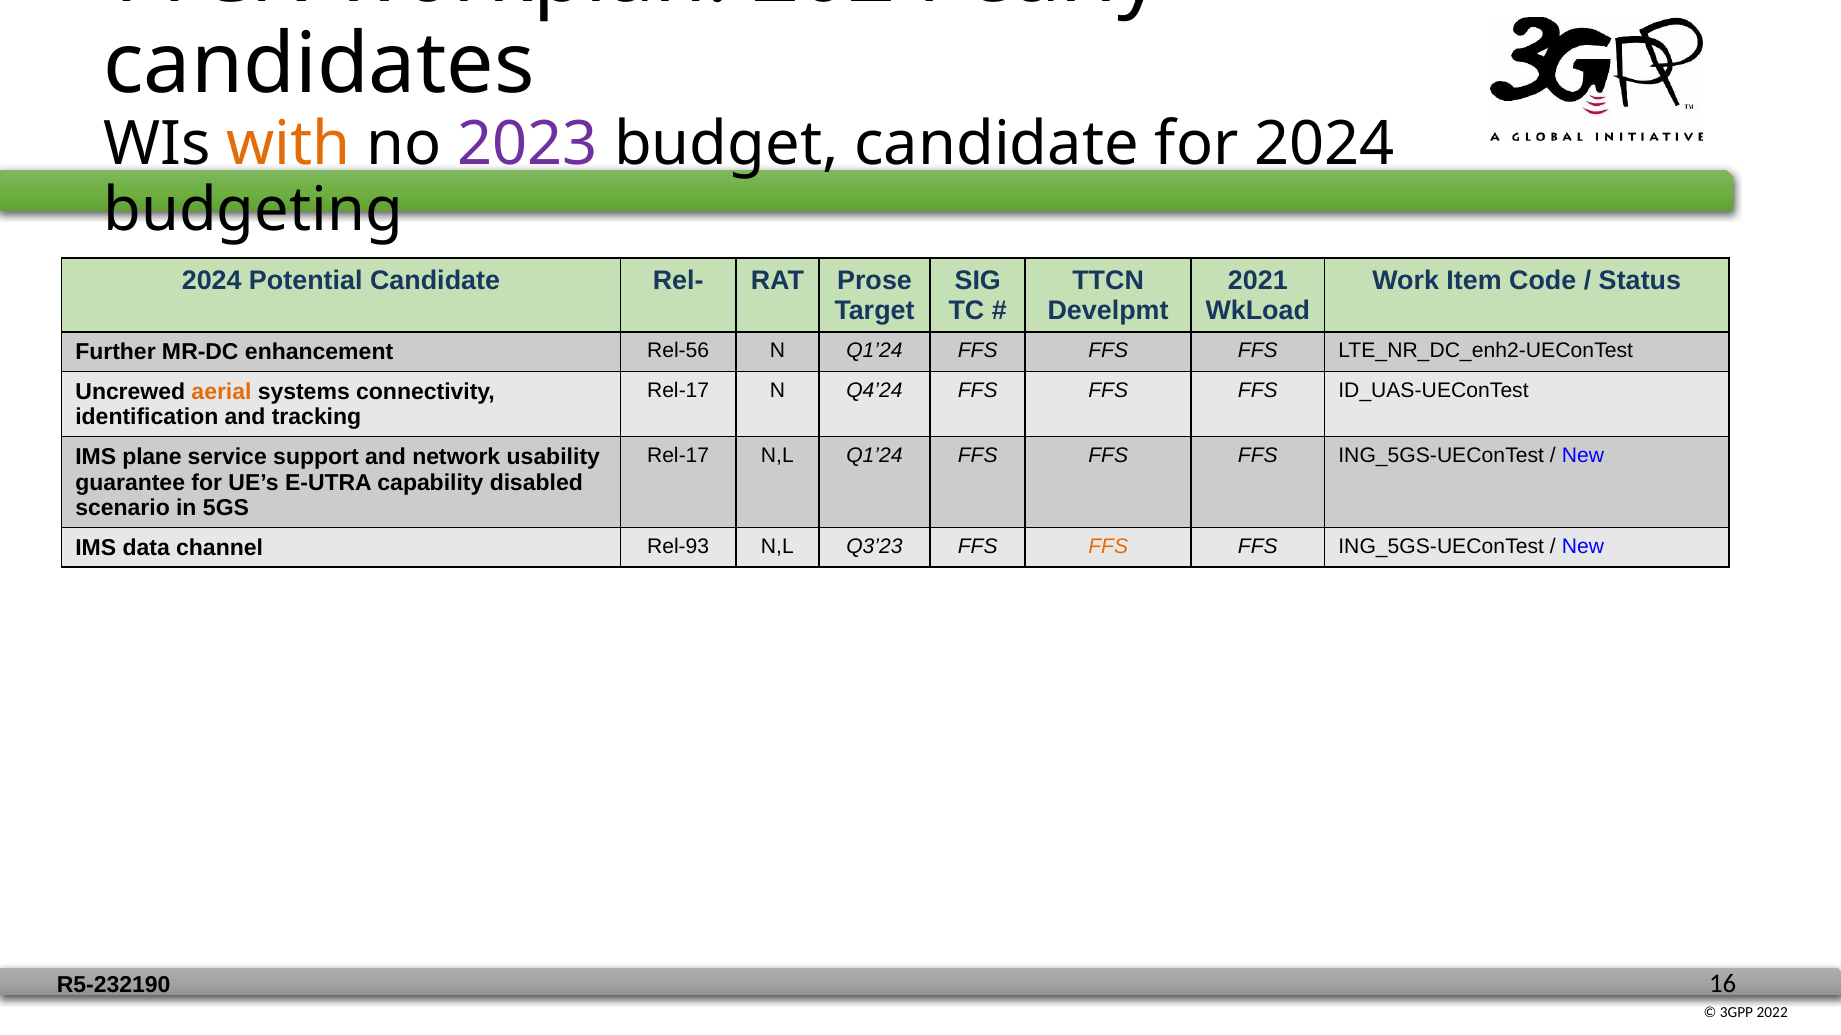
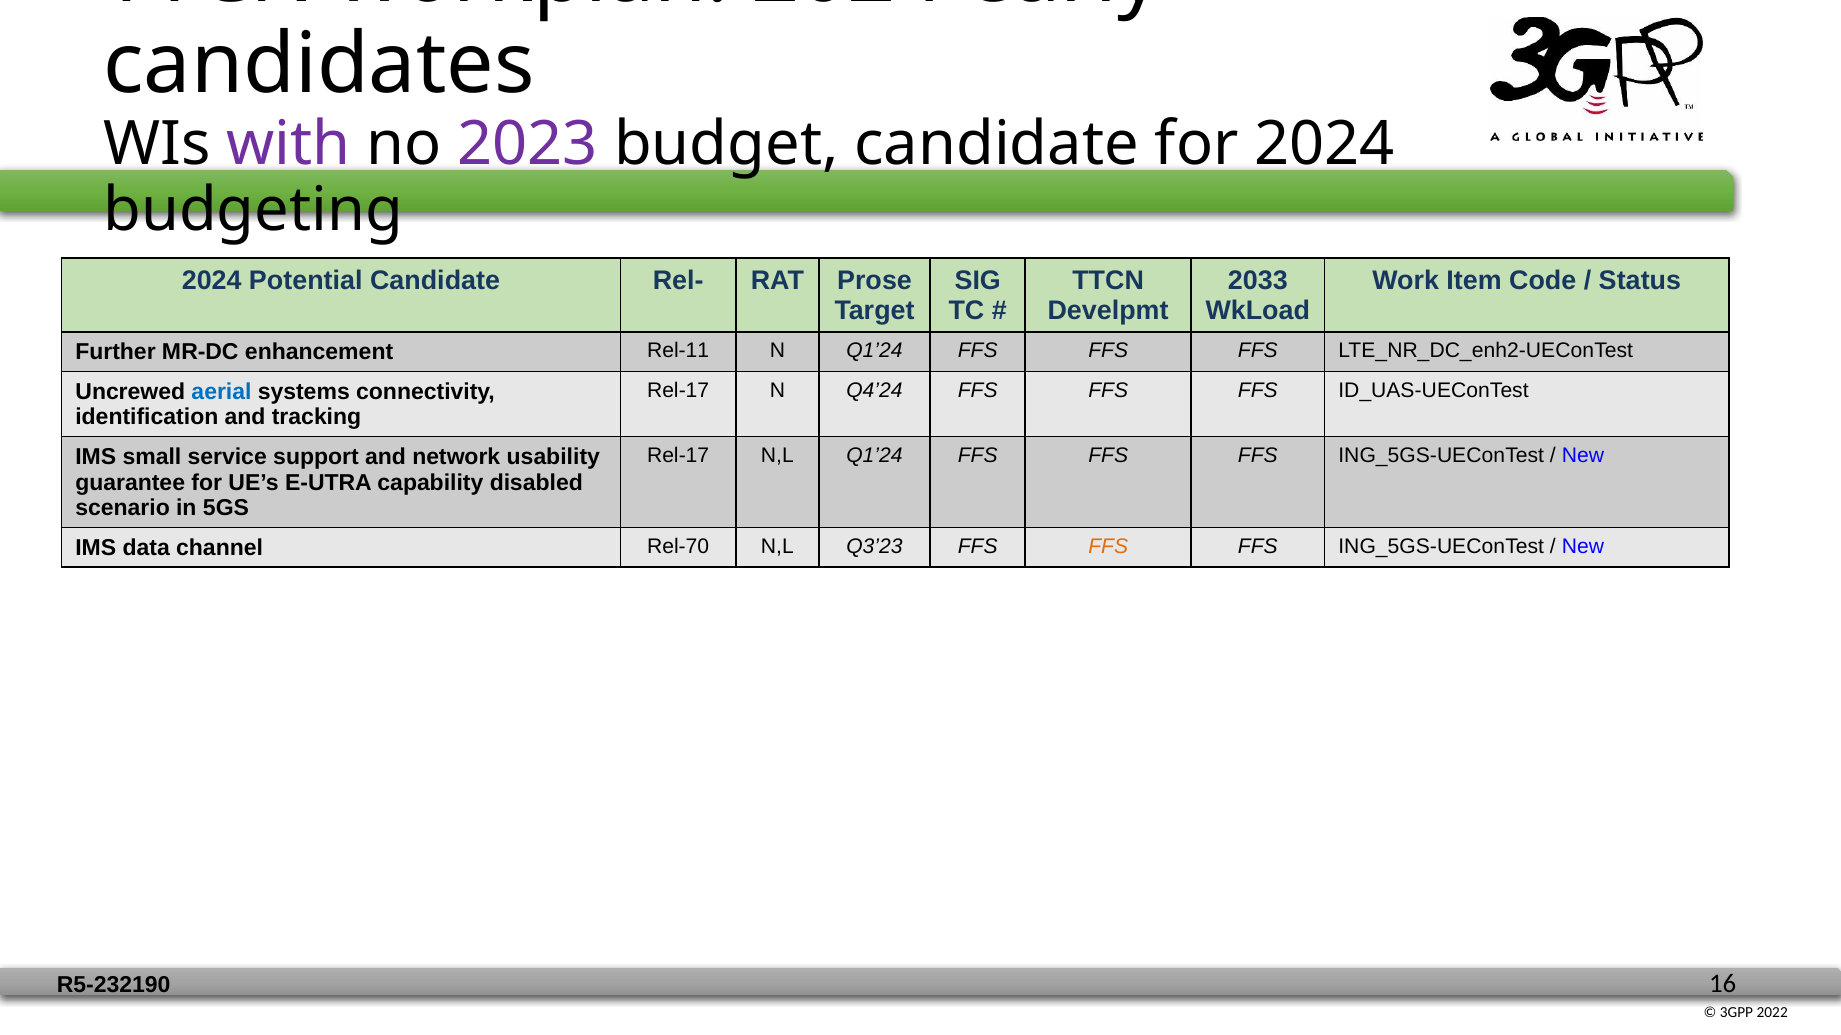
with colour: orange -> purple (289, 144)
2021: 2021 -> 2033 (1258, 280)
Rel-56: Rel-56 -> Rel-11 (678, 351)
aerial colour: orange -> blue (221, 392)
plane: plane -> small (152, 457)
Rel-93: Rel-93 -> Rel-70 (678, 547)
